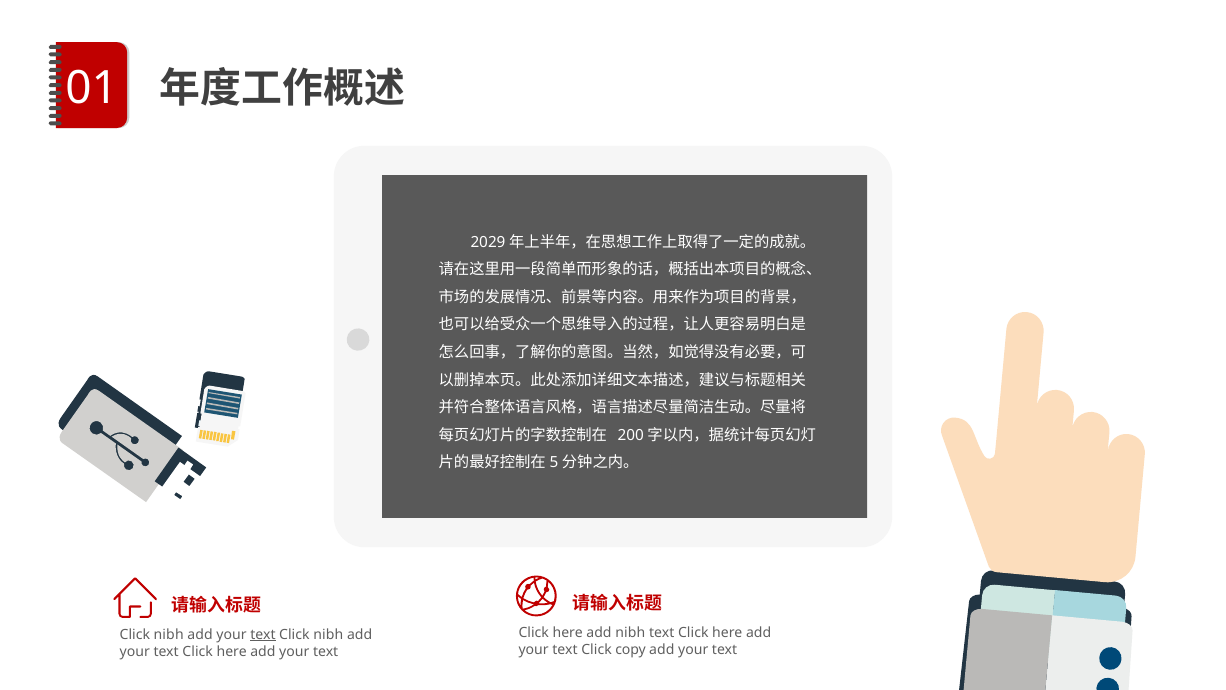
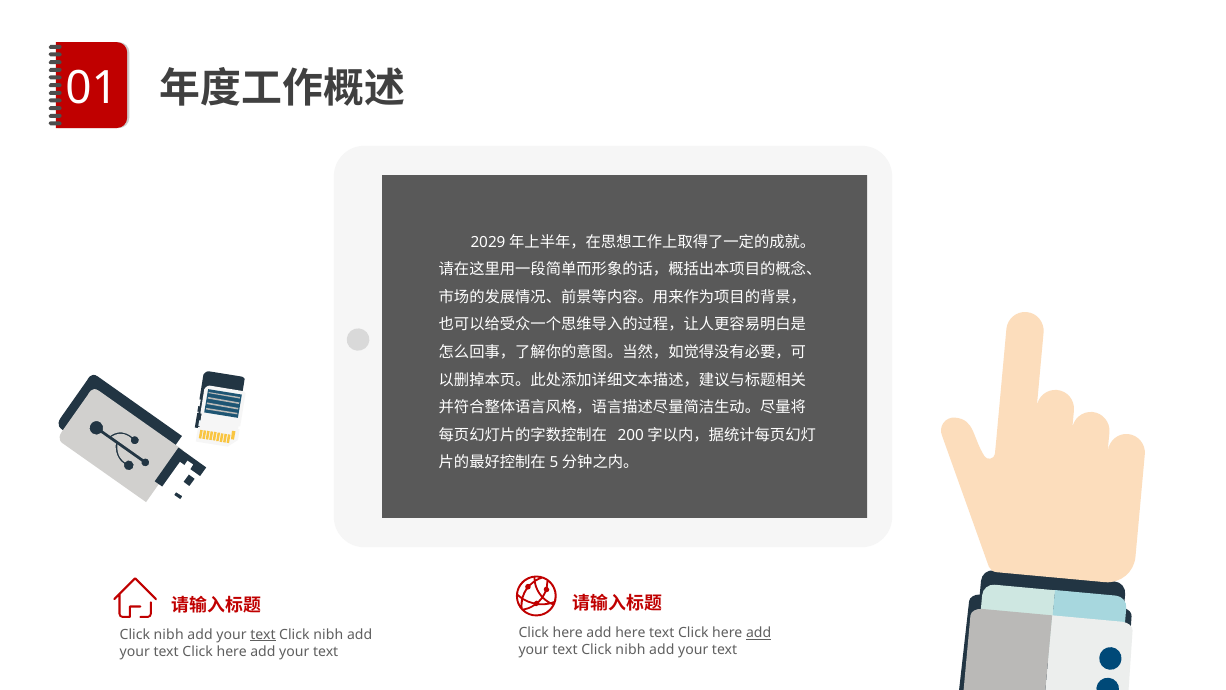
add nibh: nibh -> here (630, 633)
add underline: none -> present (759, 633)
copy: copy -> nibh (630, 650)
